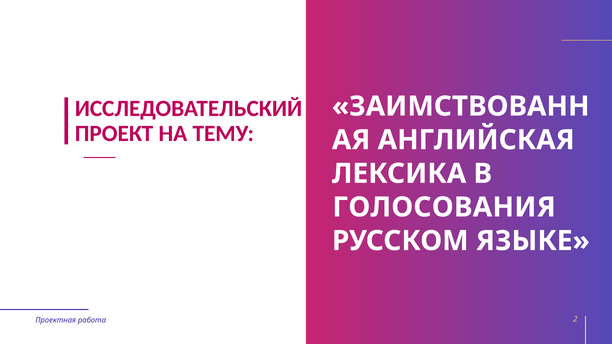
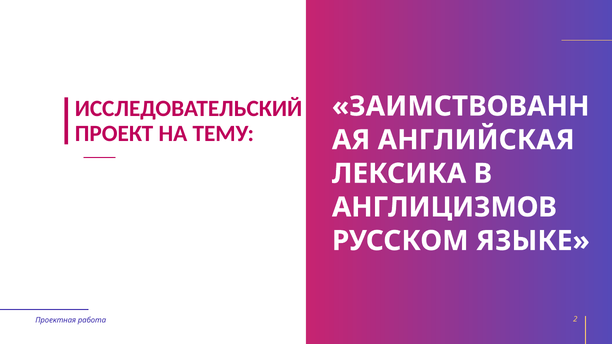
ГОЛОСОВАНИЯ: ГОЛОСОВАНИЯ -> АНГЛИЦИЗМОВ (444, 207)
